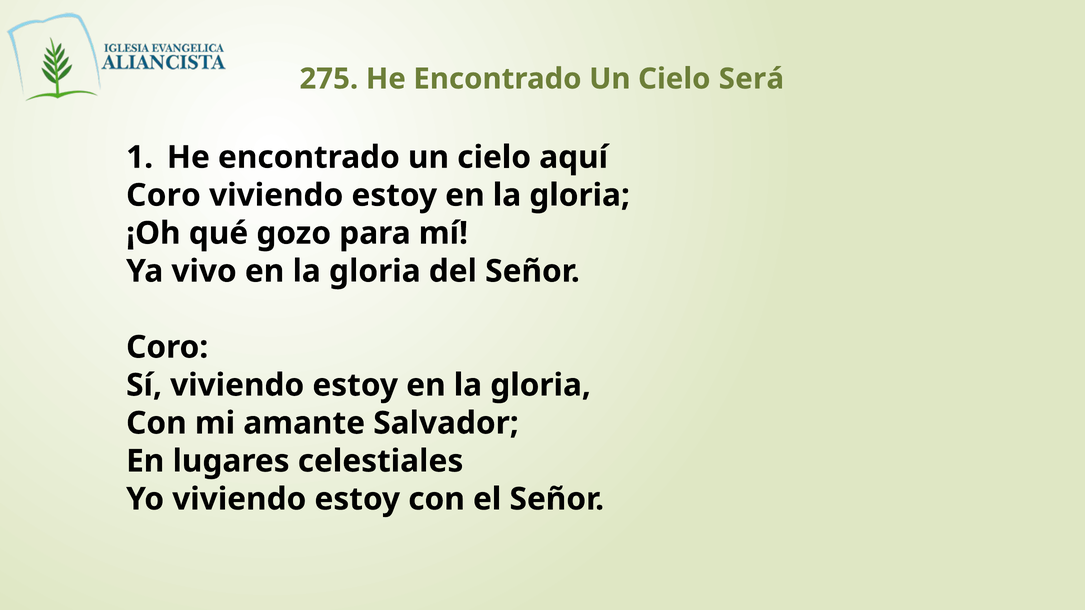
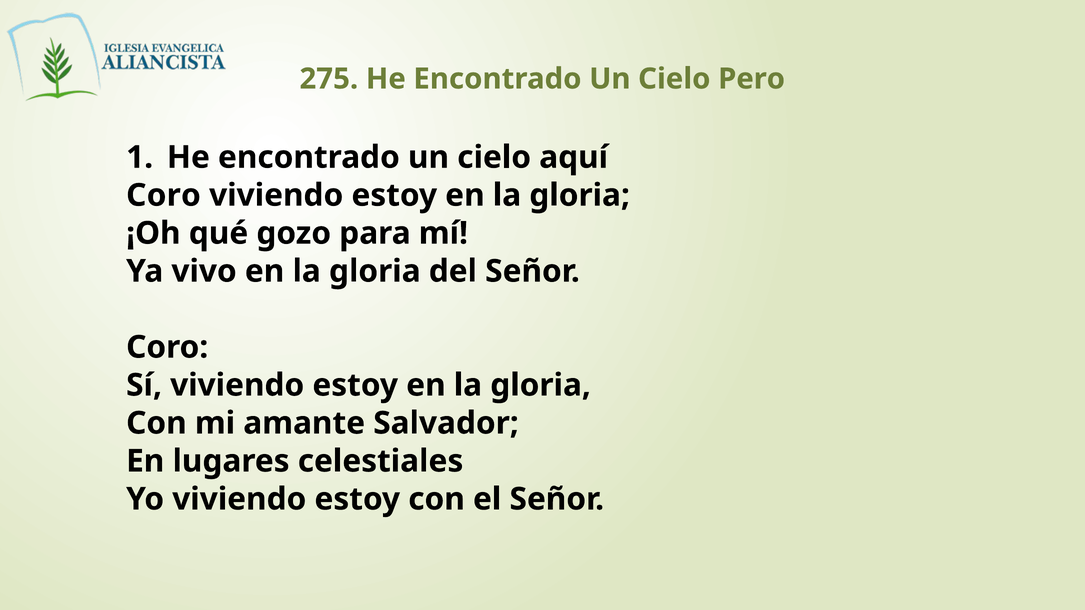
Será: Será -> Pero (752, 79)
